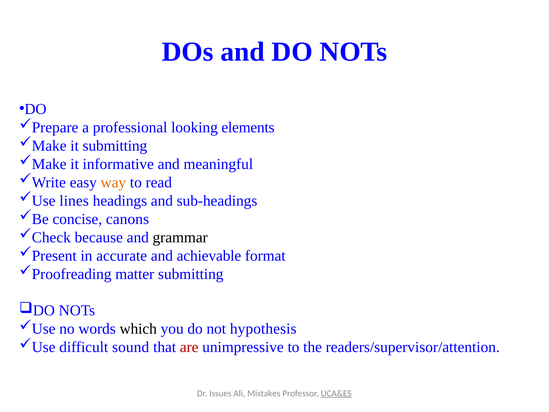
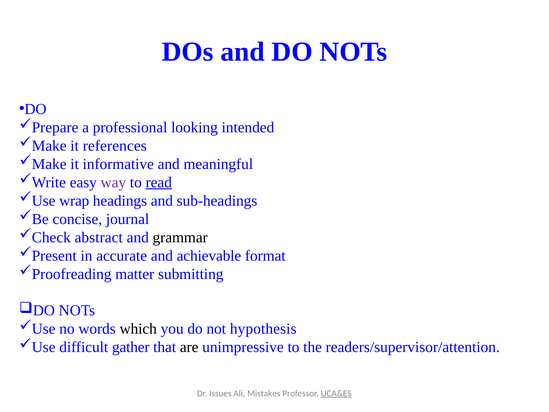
elements: elements -> intended (248, 127)
it submitting: submitting -> references (115, 146)
way colour: orange -> purple (113, 182)
read underline: none -> present (159, 182)
lines: lines -> wrap (74, 201)
canons: canons -> journal (128, 219)
because: because -> abstract (99, 237)
sound: sound -> gather (131, 347)
are colour: red -> black (189, 347)
